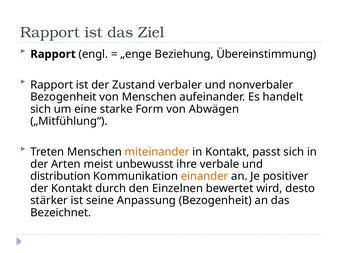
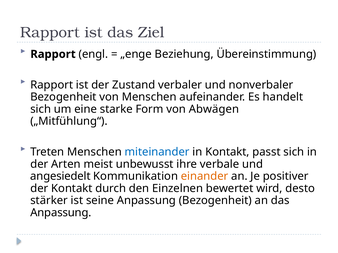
miteinander colour: orange -> blue (157, 152)
distribution: distribution -> angesiedelt (60, 177)
Bezeichnet: Bezeichnet -> Anpassung (61, 213)
